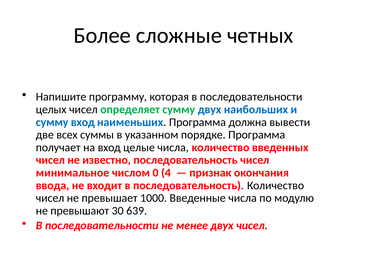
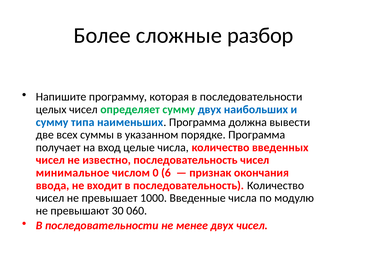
четных: четных -> разбор (260, 36)
сумму вход: вход -> типа (83, 122)
4: 4 -> 6 (166, 173)
639: 639 -> 060 (137, 211)
